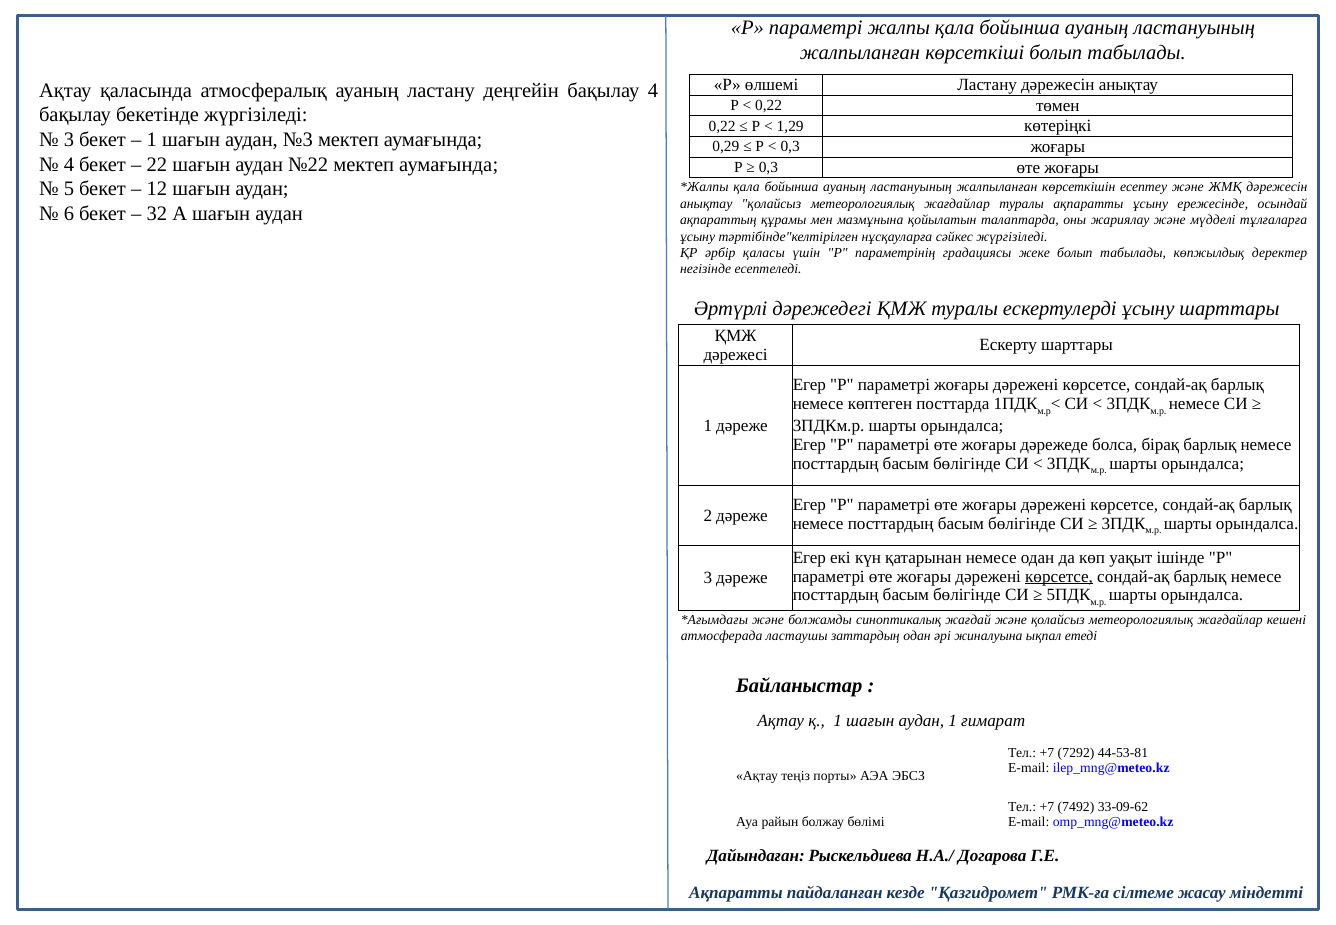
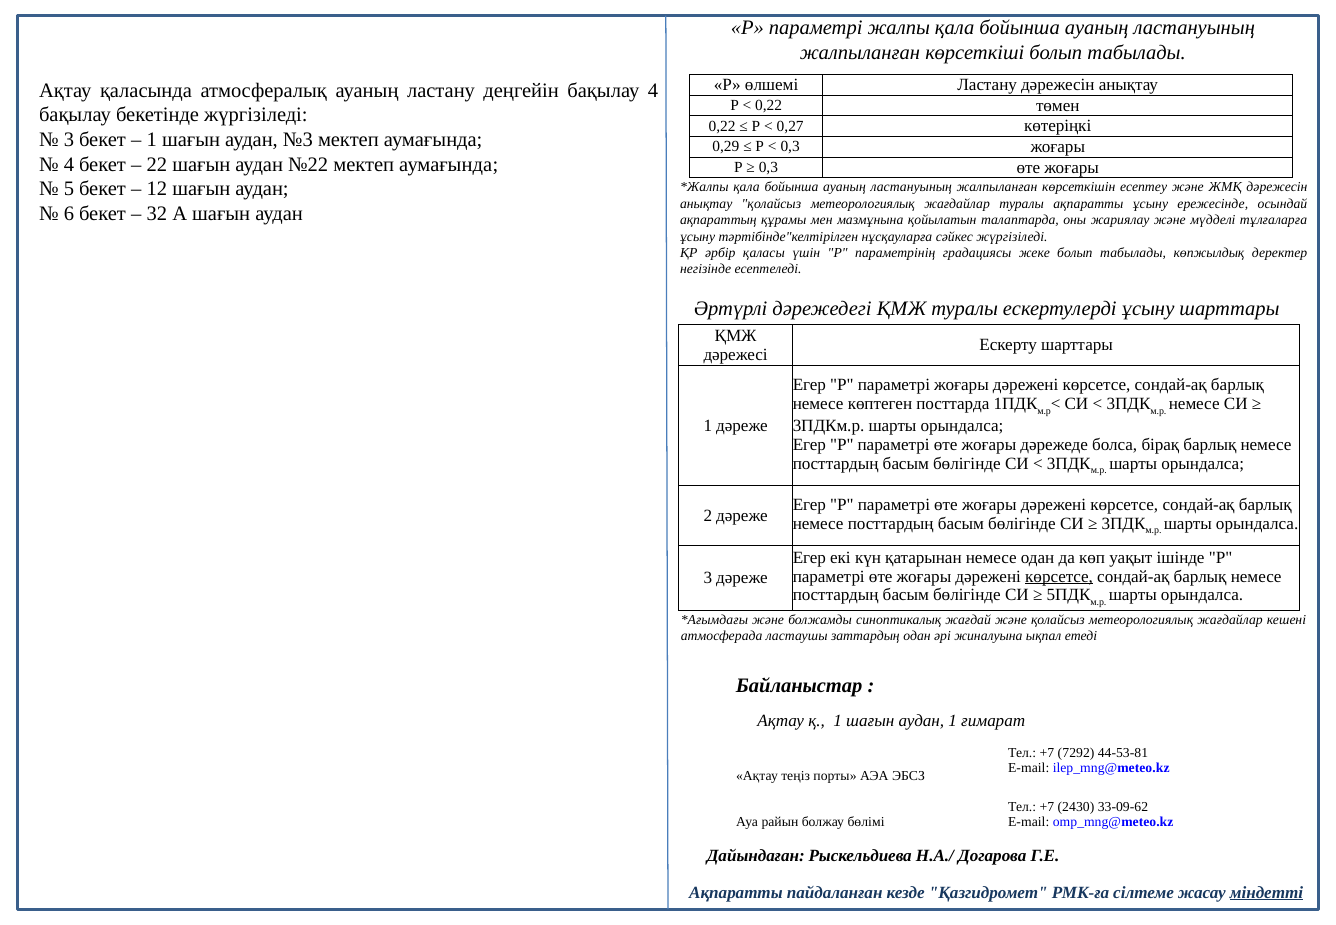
1,29: 1,29 -> 0,27 (790, 126)
7492: 7492 -> 2430 (1076, 807)
міндетті underline: none -> present (1266, 892)
